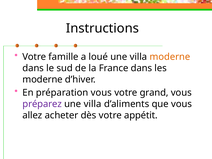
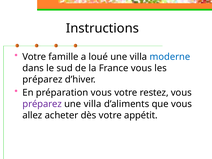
moderne colour: orange -> blue (170, 57)
France dans: dans -> vous (141, 68)
moderne: moderne -> préparez (42, 79)
grand: grand -> restez (154, 93)
